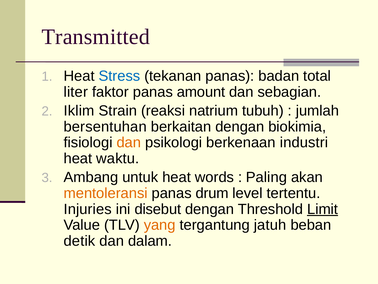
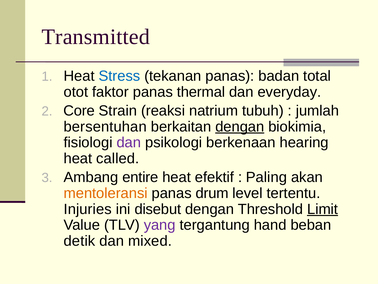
liter: liter -> otot (76, 92)
amount: amount -> thermal (201, 92)
sebagian: sebagian -> everyday (289, 92)
Iklim: Iklim -> Core (79, 111)
dengan underline: none -> present (240, 126)
dan colour: orange -> purple (129, 142)
industri: industri -> hearing (304, 142)
waktu: waktu -> called (118, 158)
untuk: untuk -> entire (140, 177)
words: words -> efektif (214, 177)
yang colour: orange -> purple (160, 225)
jatuh: jatuh -> hand (270, 225)
dalam: dalam -> mixed (150, 241)
